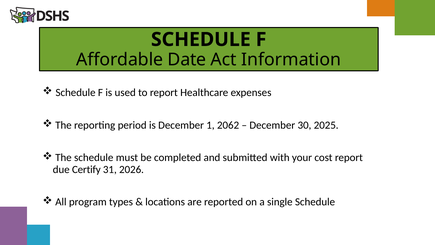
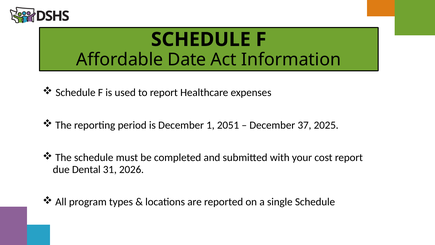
2062: 2062 -> 2051 (228, 125)
30: 30 -> 37 (304, 125)
Certify: Certify -> Dental (86, 169)
